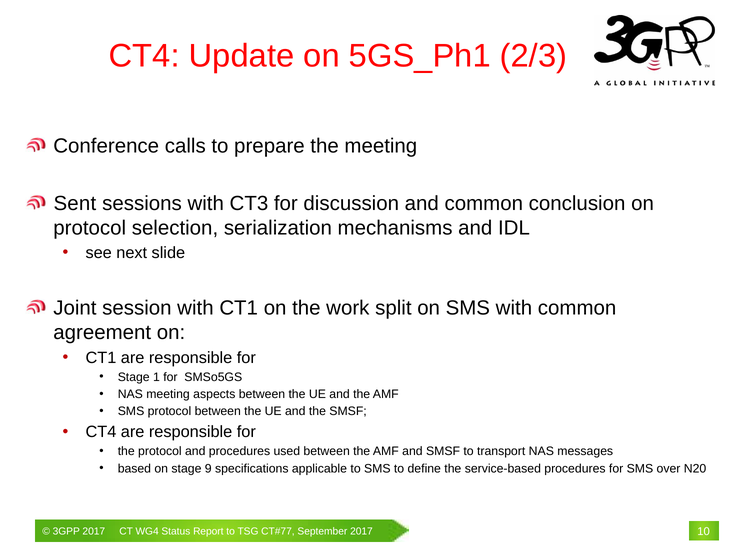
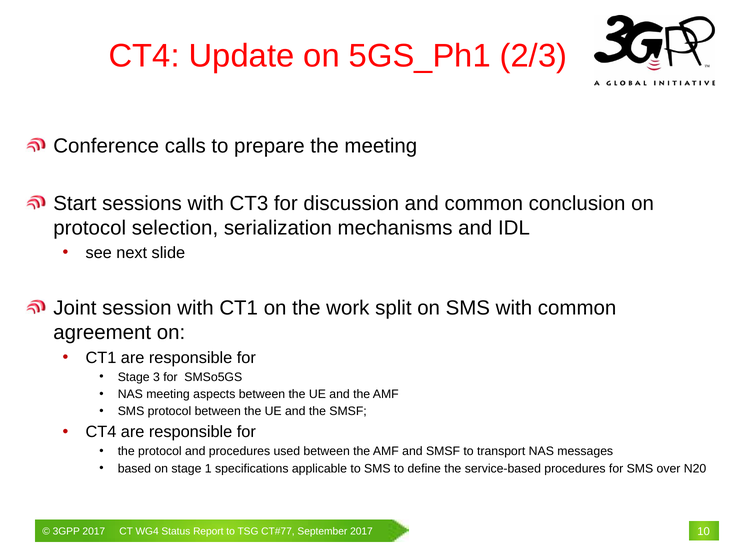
Sent: Sent -> Start (75, 203)
1: 1 -> 3 (157, 377)
9: 9 -> 1 (208, 469)
